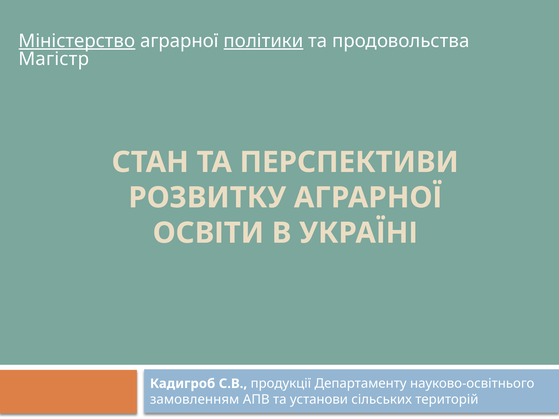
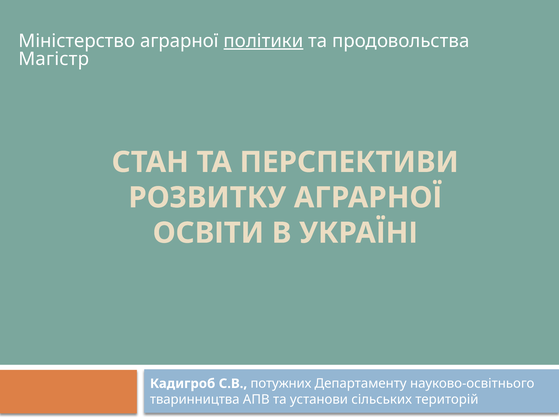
Міністерство underline: present -> none (77, 41)
продукції: продукції -> потужних (281, 384)
замовленням: замовленням -> тваринництва (195, 400)
